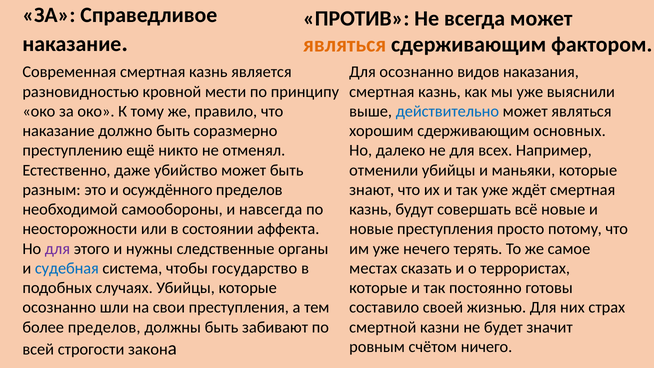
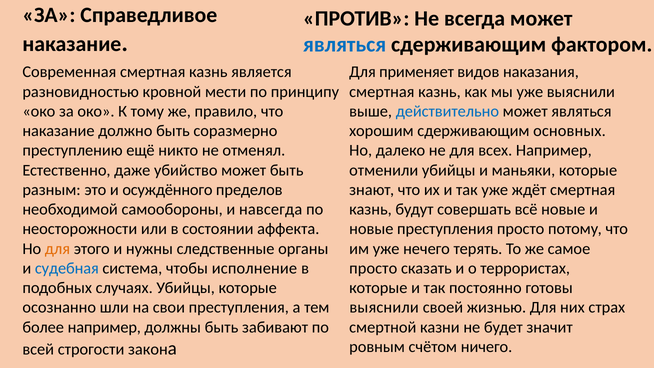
являться colour: orange -> blue (345, 45)
Для осознанно: осознанно -> применяет (417, 72)
для colour: purple -> orange (57, 249)
государство: государство -> исполнение (254, 268)
местах: местах -> просто (373, 268)
составило: составило -> выяснили (384, 307)
более пределов: пределов -> например (104, 327)
